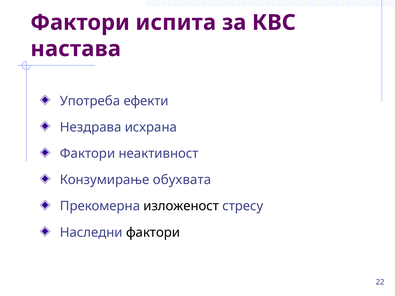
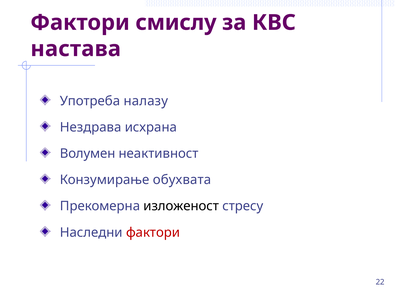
испита: испита -> смислу (176, 23)
ефекти: ефекти -> налазу (146, 101)
Фактори: Фактори -> Волумен (88, 154)
фактори colour: black -> red (153, 233)
